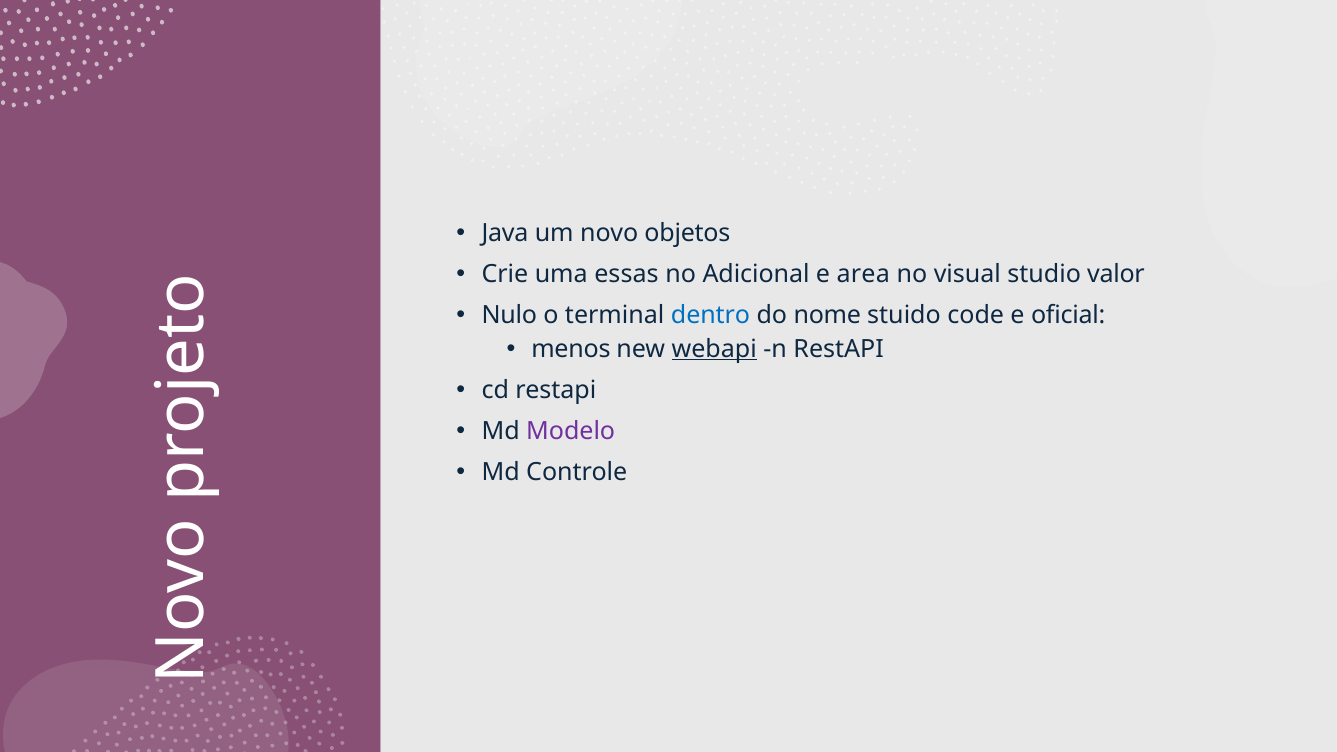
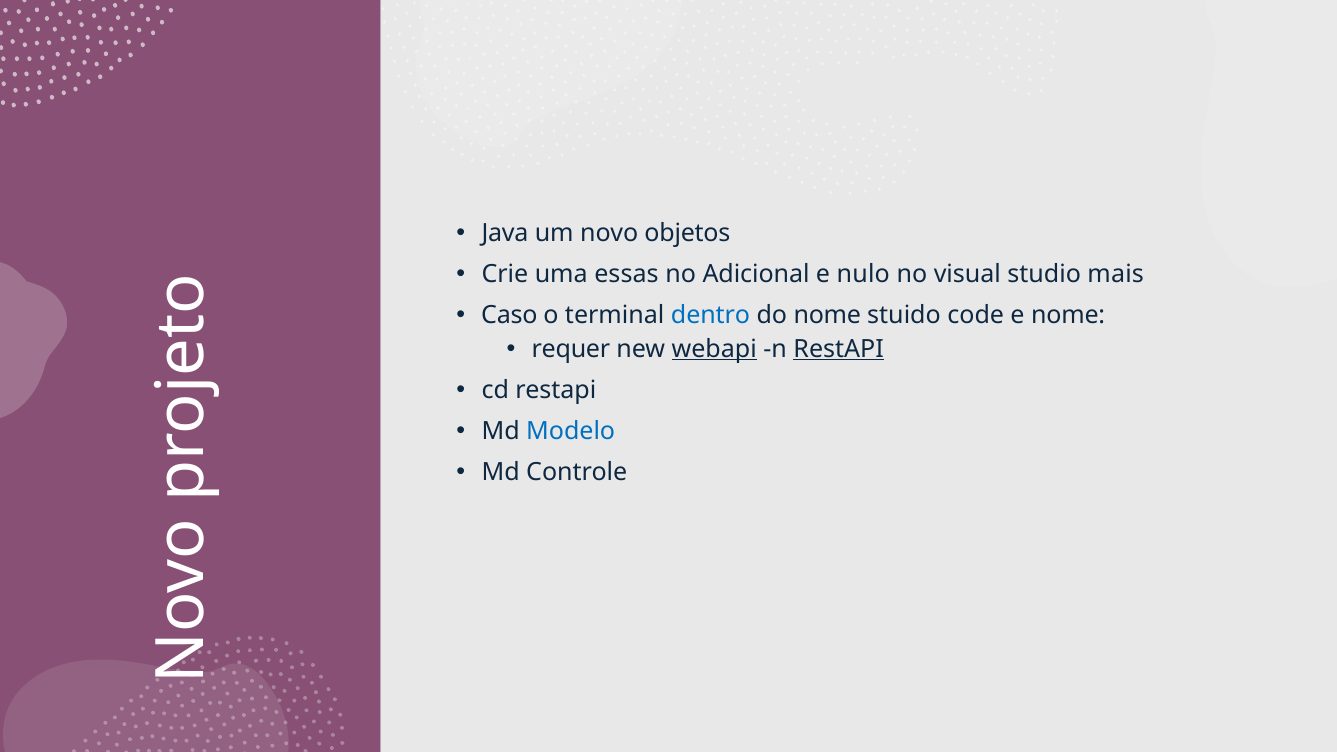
area: area -> nulo (863, 274)
valor: valor -> mais (1116, 274)
Nulo: Nulo -> Caso (509, 315)
e oficial: oficial -> nome (1068, 315)
menos: menos -> requer (571, 349)
RestAPI underline: none -> present (839, 349)
Modelo colour: purple -> blue (571, 431)
